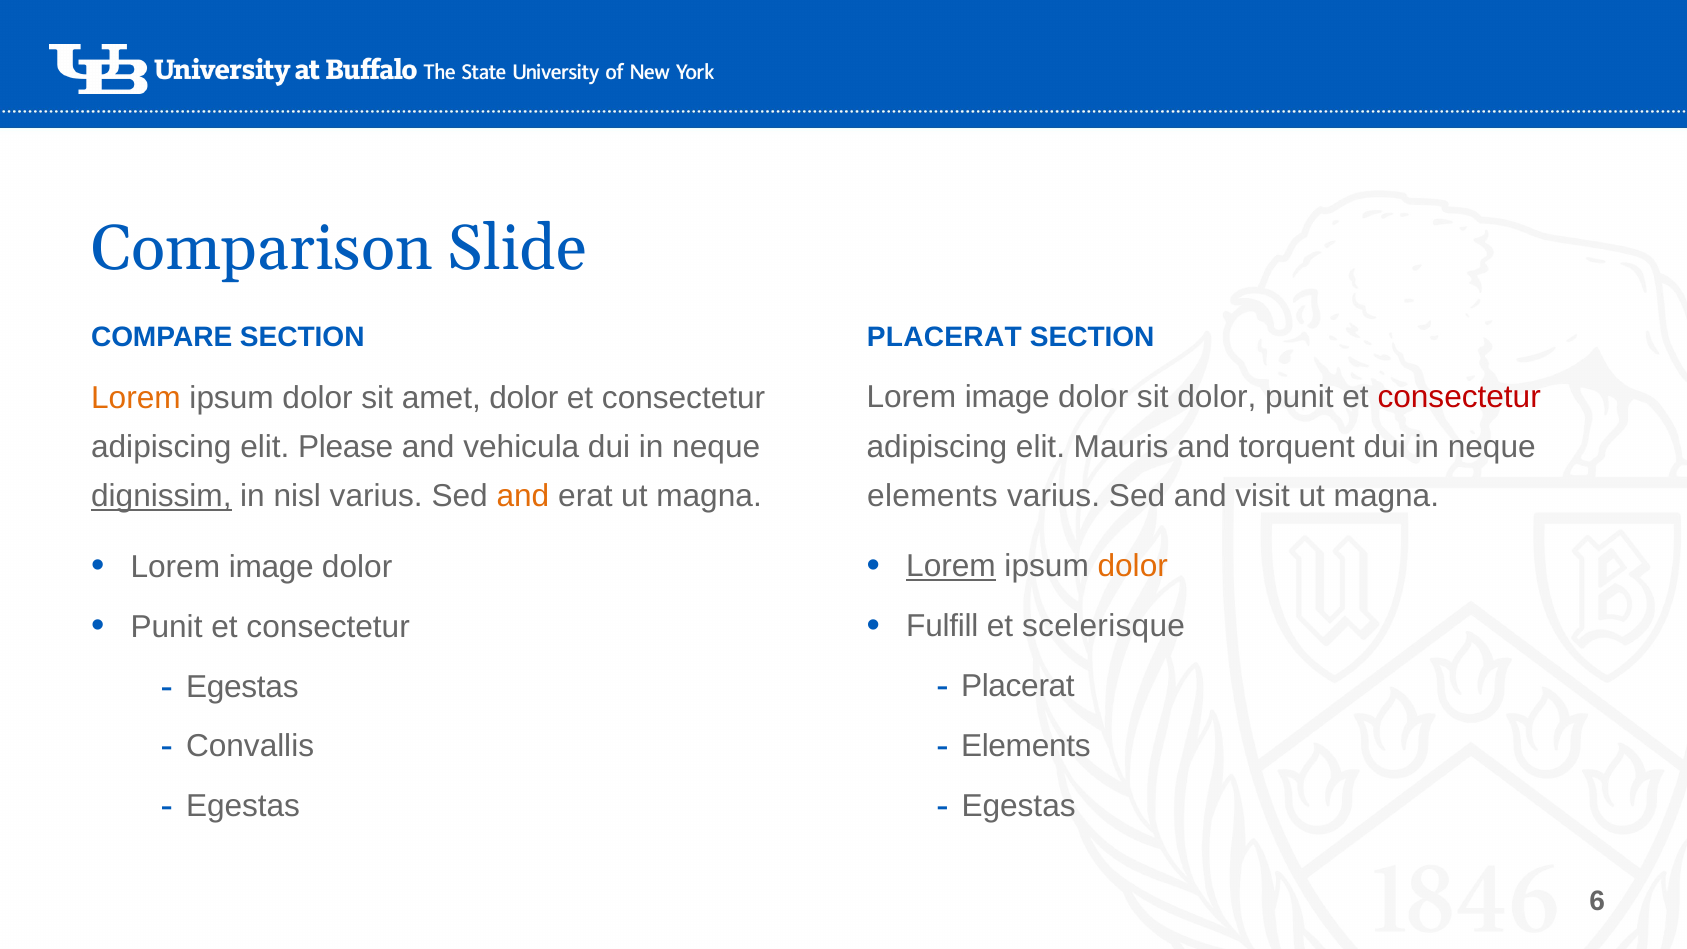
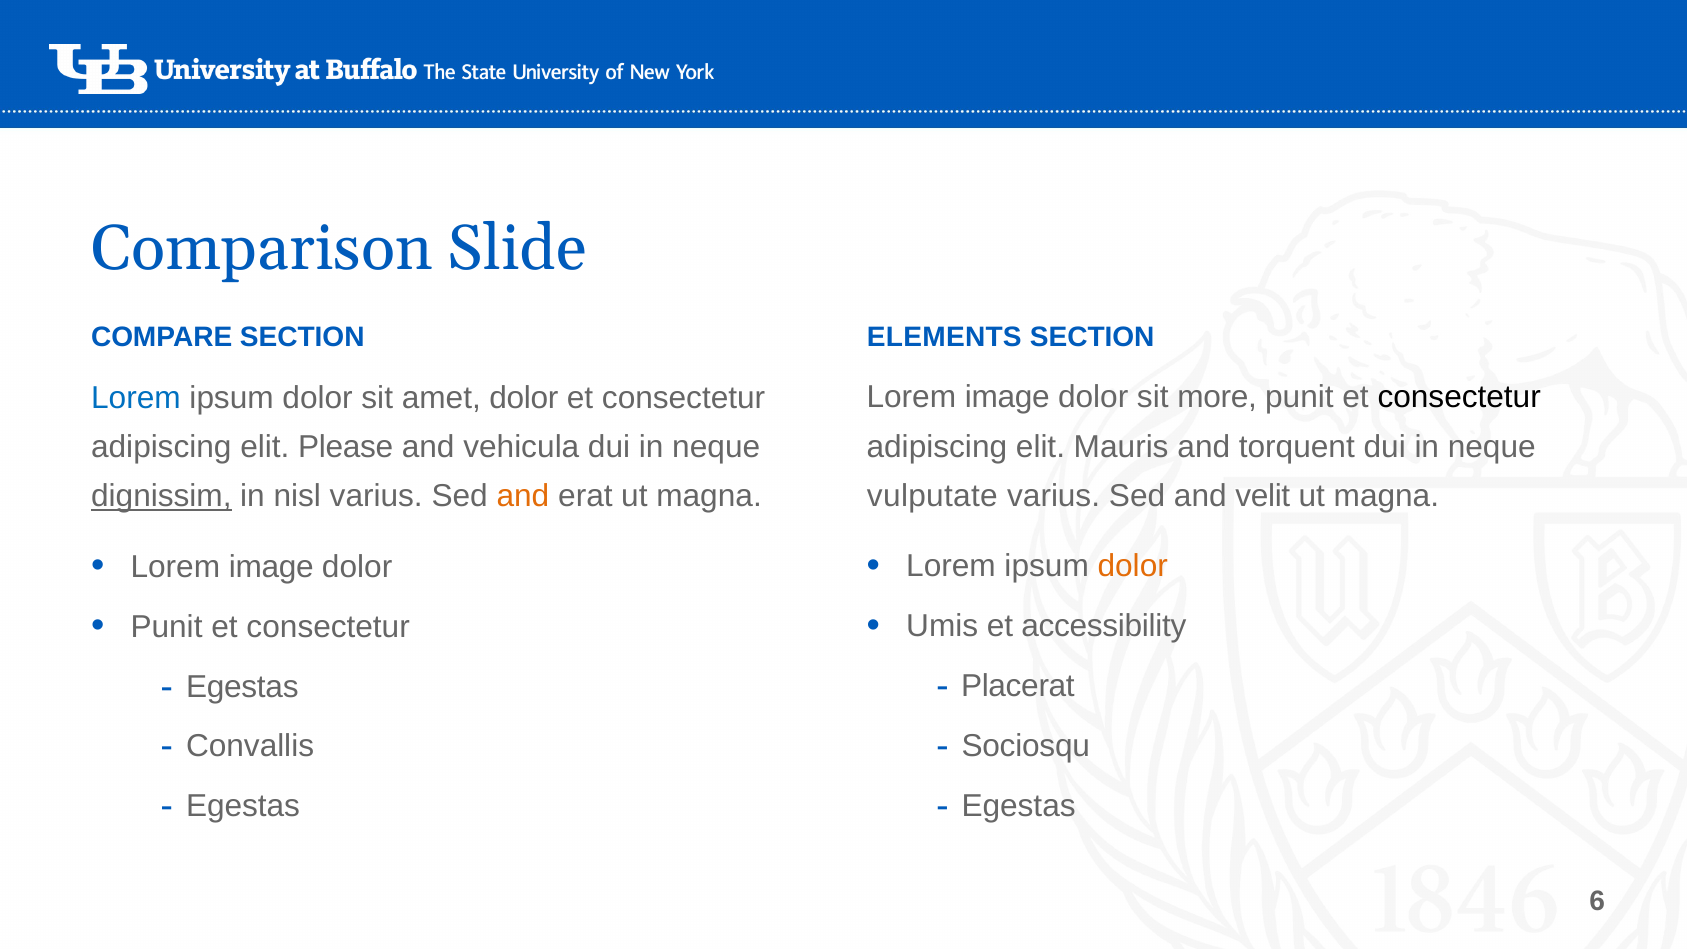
PLACERAT: PLACERAT -> ELEMENTS (944, 338)
sit dolor: dolor -> more (1217, 397)
consectetur colour: red -> black (1459, 397)
Lorem colour: orange -> blue (136, 398)
elements: elements -> vulputate (932, 496)
visit: visit -> velit (1263, 496)
Lorem underline: present -> none (951, 566)
Fulfill: Fulfill -> Umis (942, 626)
scelerisque: scelerisque -> accessibility (1104, 626)
Elements: Elements -> Sociosqu (1026, 746)
